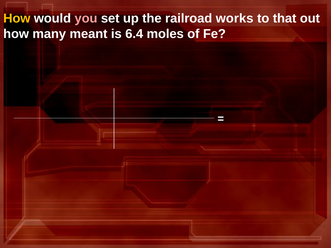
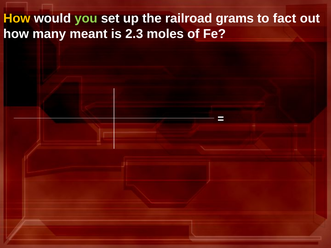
you colour: pink -> light green (86, 19)
works: works -> grams (235, 19)
that: that -> fact (285, 19)
6.4: 6.4 -> 2.3 (134, 34)
